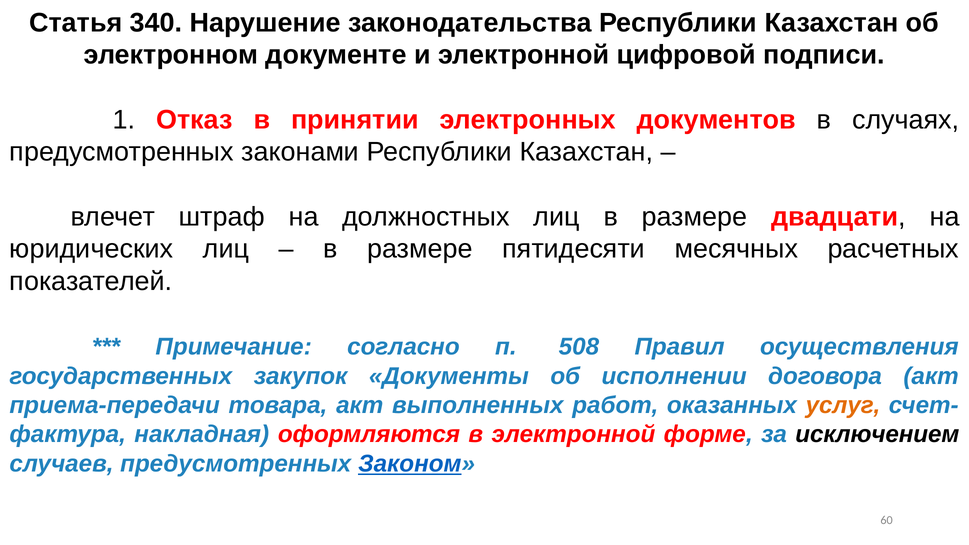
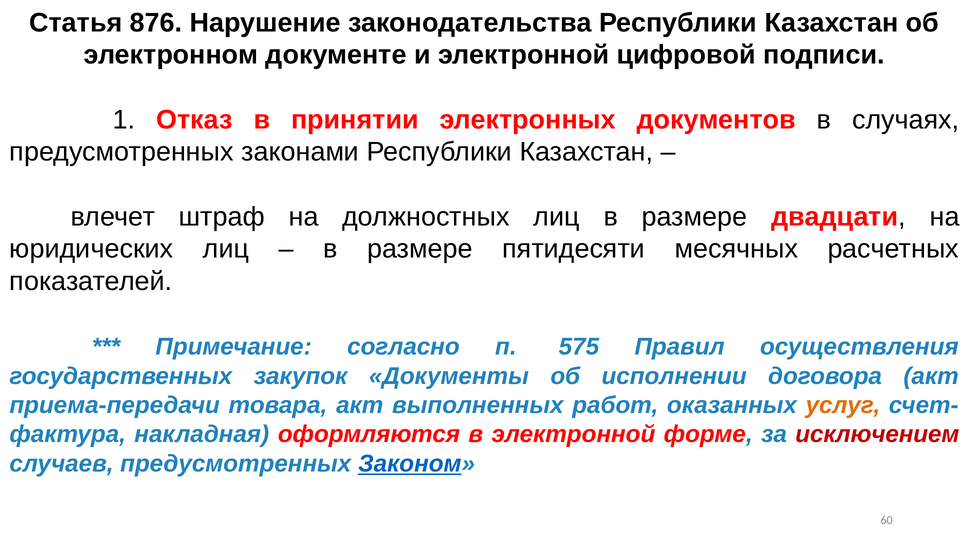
340: 340 -> 876 (156, 23)
508: 508 -> 575 (579, 347)
исключением colour: black -> red (877, 435)
